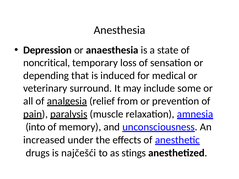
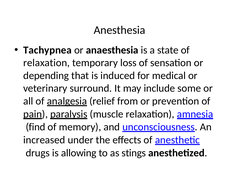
Depression: Depression -> Tachypnea (47, 50)
noncritical: noncritical -> relaxation (47, 63)
into: into -> find (36, 127)
najčešći: najčešći -> allowing (79, 153)
